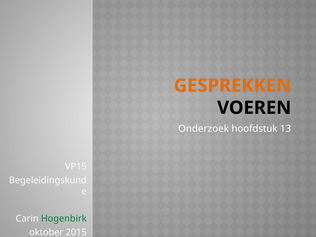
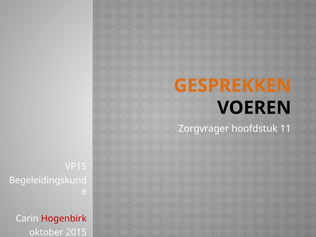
Onderzoek: Onderzoek -> Zorgvrager (204, 129)
13: 13 -> 11 (286, 129)
Hogenbirk colour: green -> red (64, 219)
